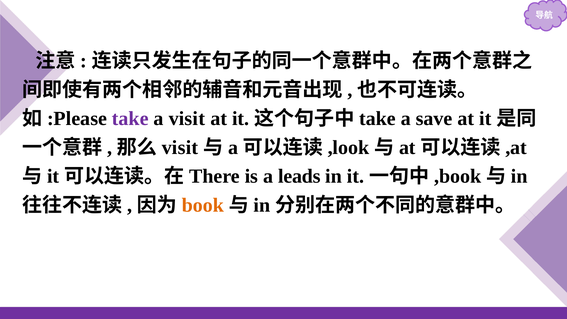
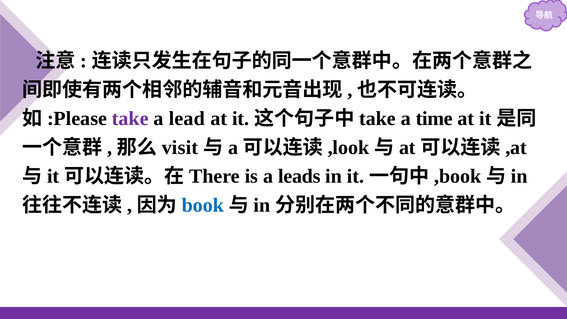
a visit: visit -> lead (187, 119)
save: save -> time (434, 119)
book colour: orange -> blue (203, 205)
